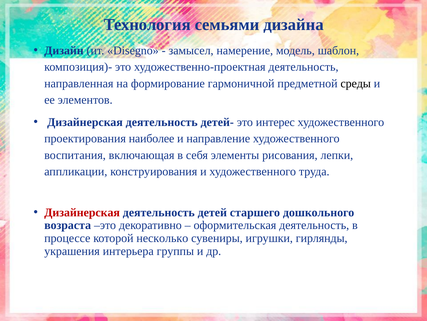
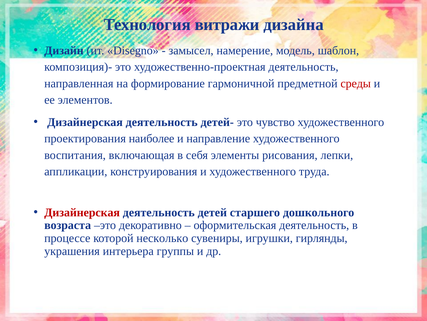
семьями: семьями -> витражи (227, 24)
среды colour: black -> red (356, 83)
интерес: интерес -> чувство (275, 122)
